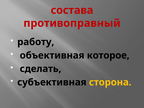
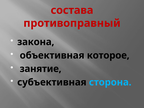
работу: работу -> закона (36, 42)
сделать: сделать -> занятие (41, 69)
сторона colour: yellow -> light blue (110, 82)
